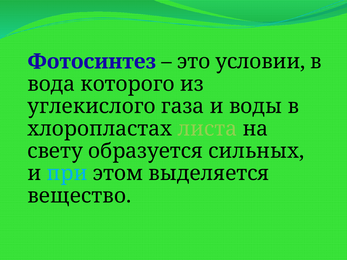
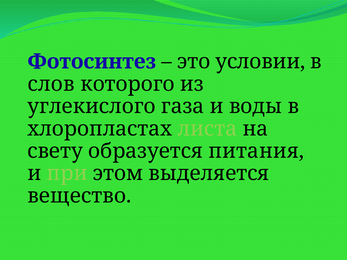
вода: вода -> слов (51, 84)
сильных: сильных -> питания (256, 151)
при colour: light blue -> light green (67, 174)
